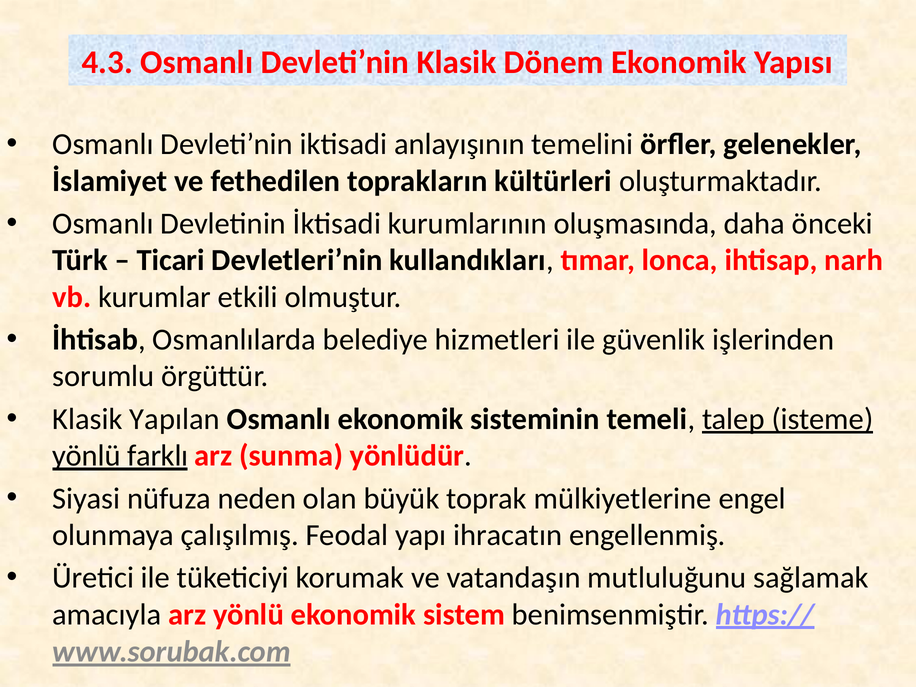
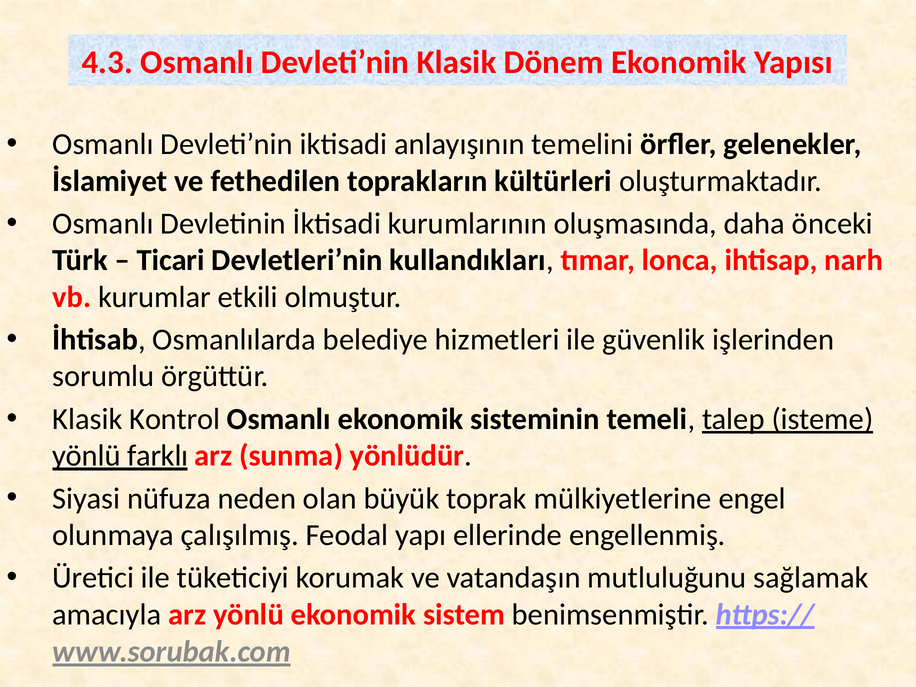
Yapılan: Yapılan -> Kontrol (175, 419)
ihracatın: ihracatın -> ellerinde (508, 535)
